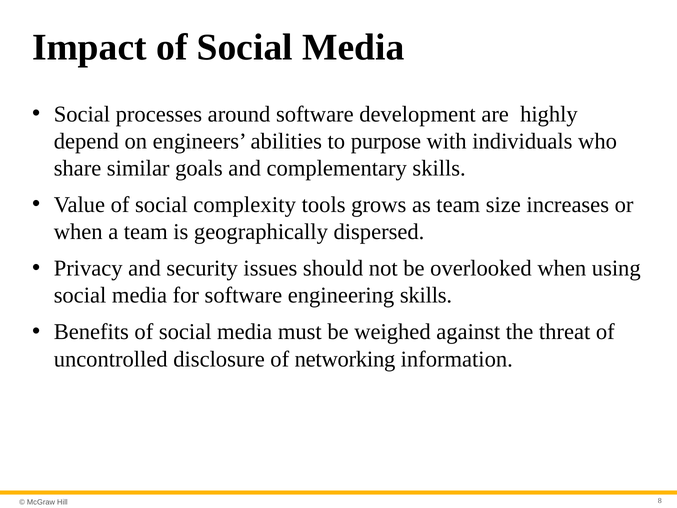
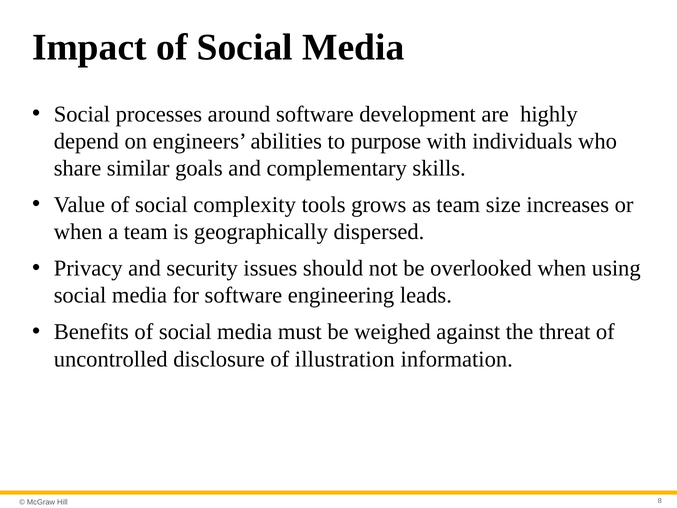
engineering skills: skills -> leads (426, 295)
networking: networking -> illustration (345, 359)
